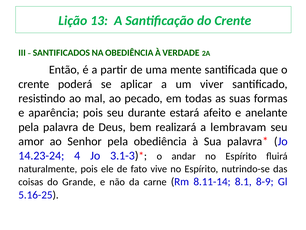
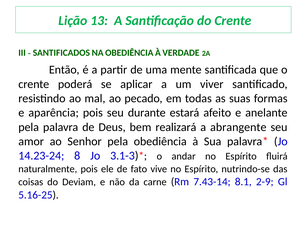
lembravam: lembravam -> abrangente (238, 127)
4: 4 -> 8 (77, 155)
Grande: Grande -> Deviam (79, 182)
8.11-14: 8.11-14 -> 7.43-14 (212, 181)
8-9: 8-9 -> 2-9 (265, 181)
